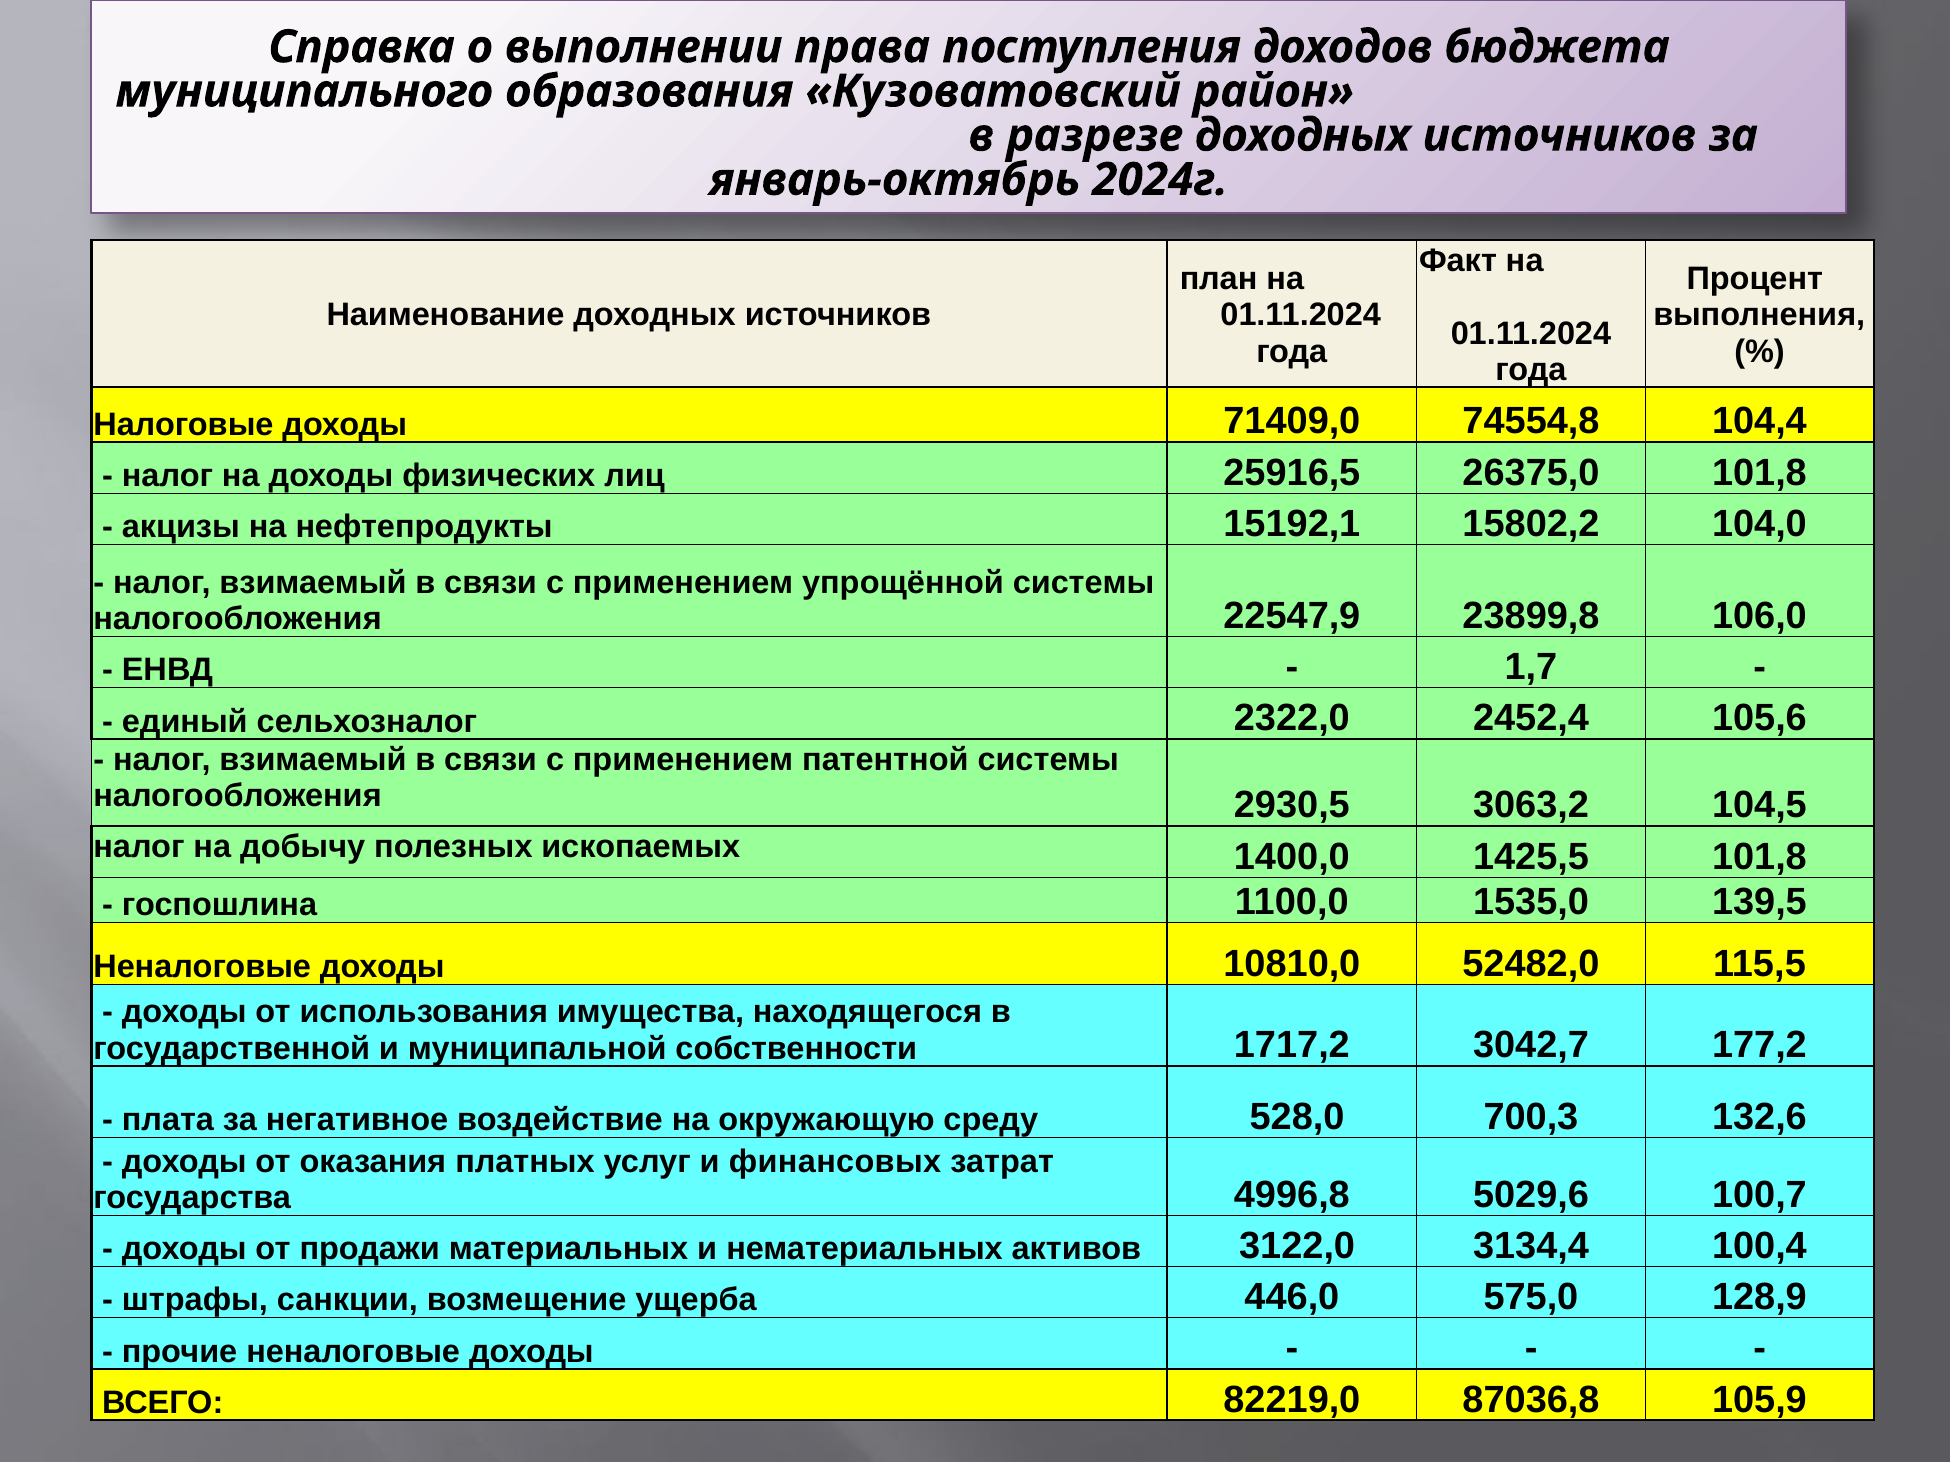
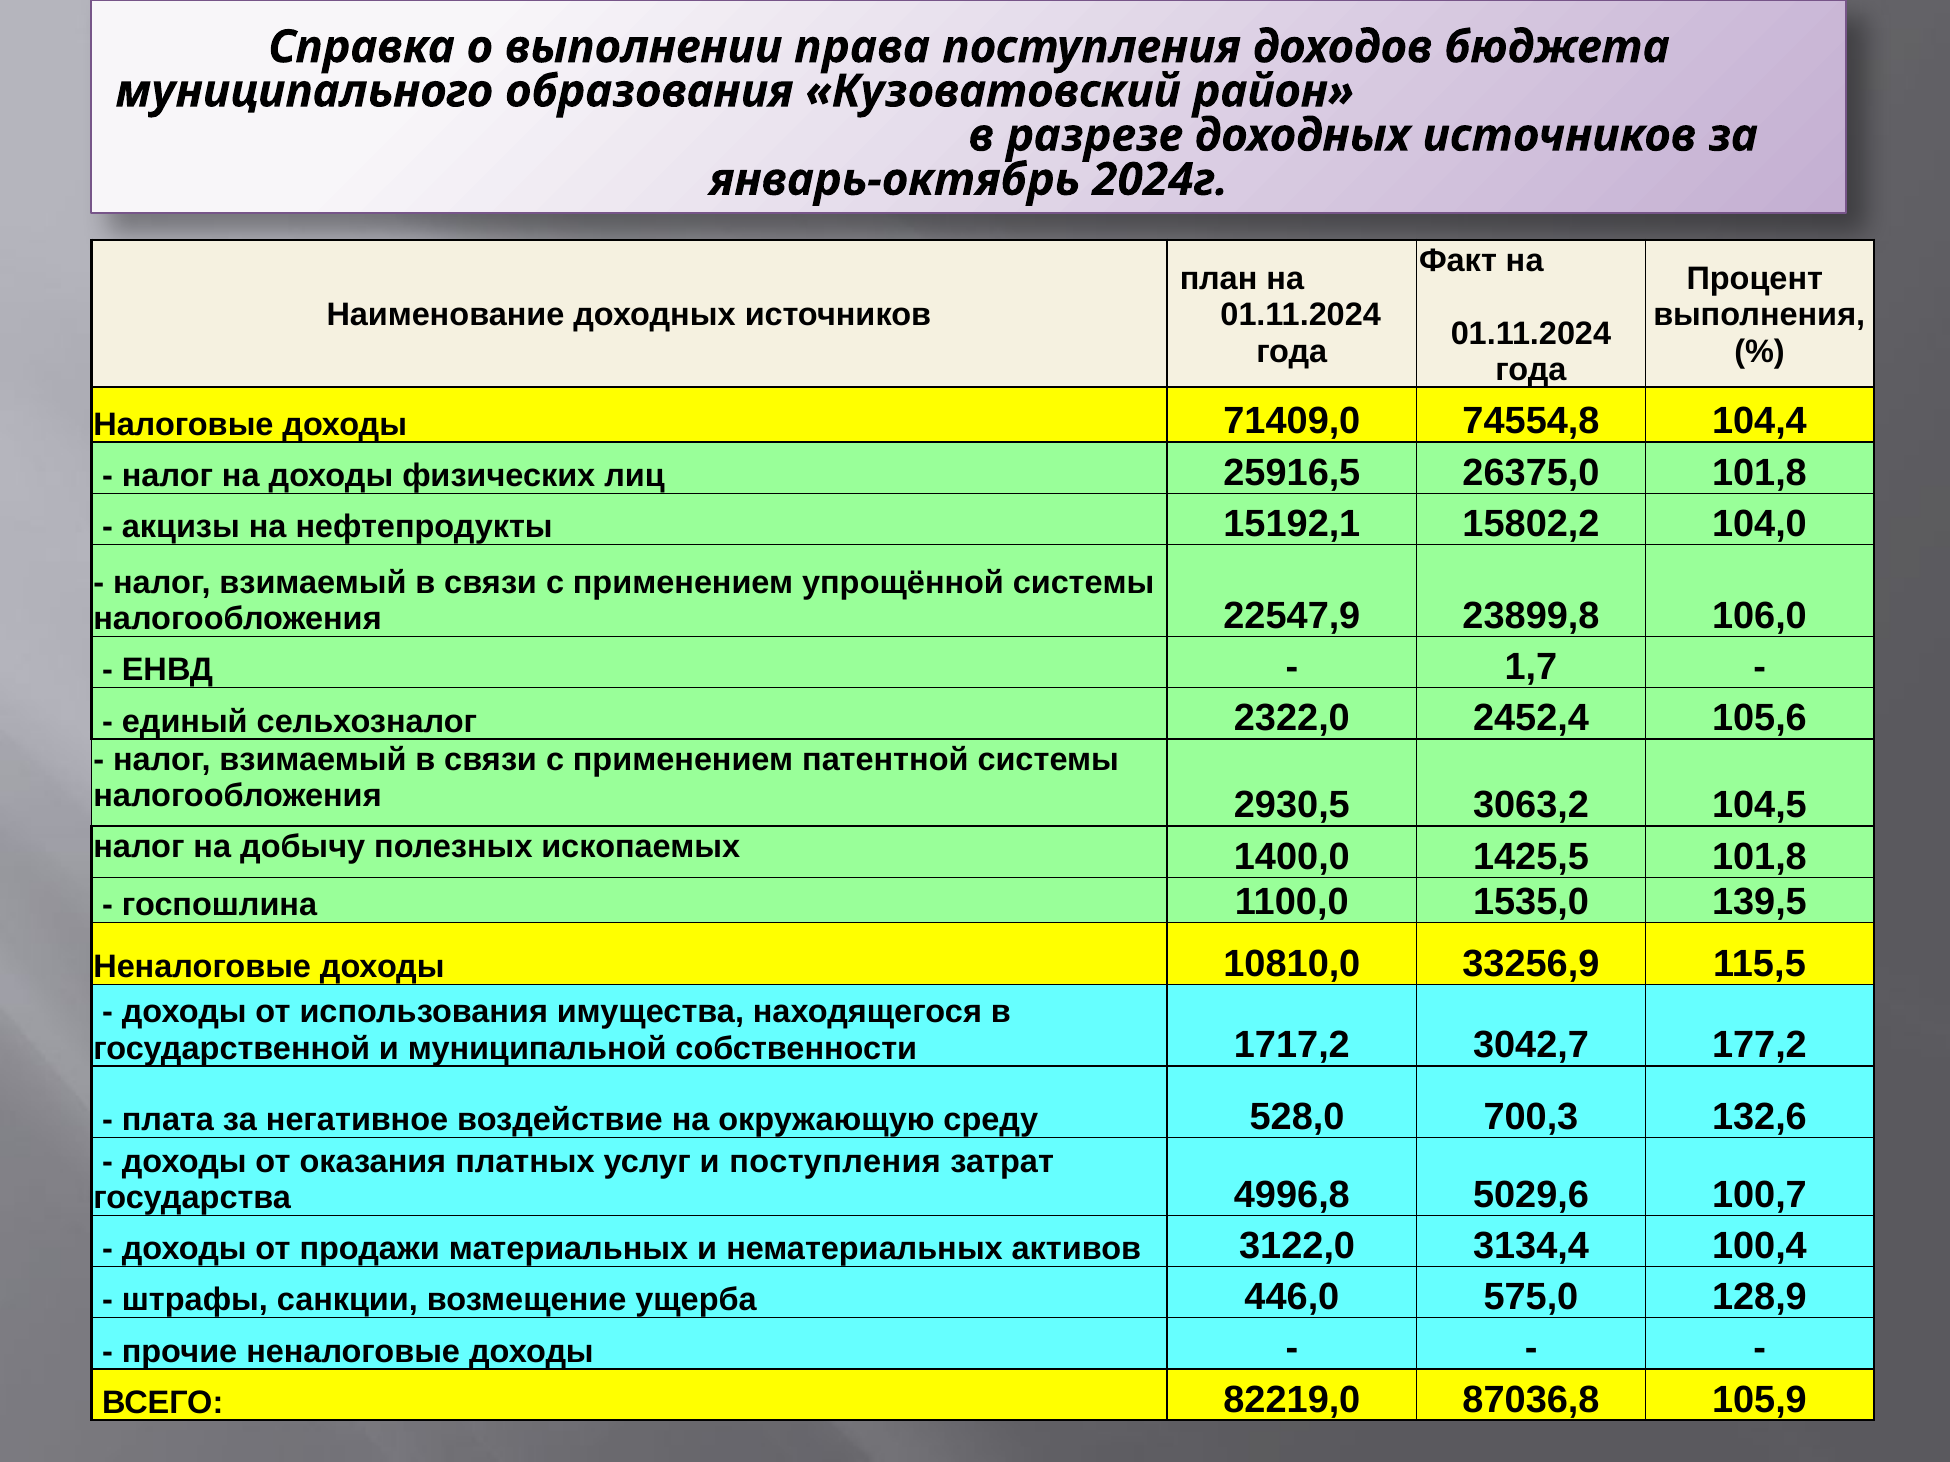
52482,0: 52482,0 -> 33256,9 (1531, 964)
и финансовых: финансовых -> поступления (835, 1162)
